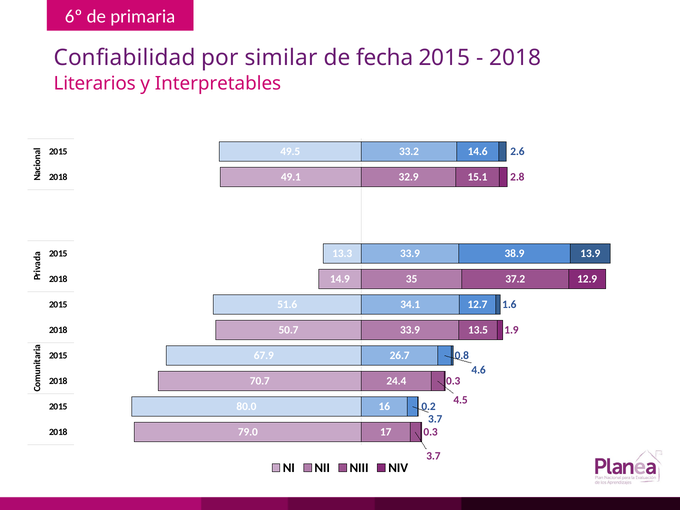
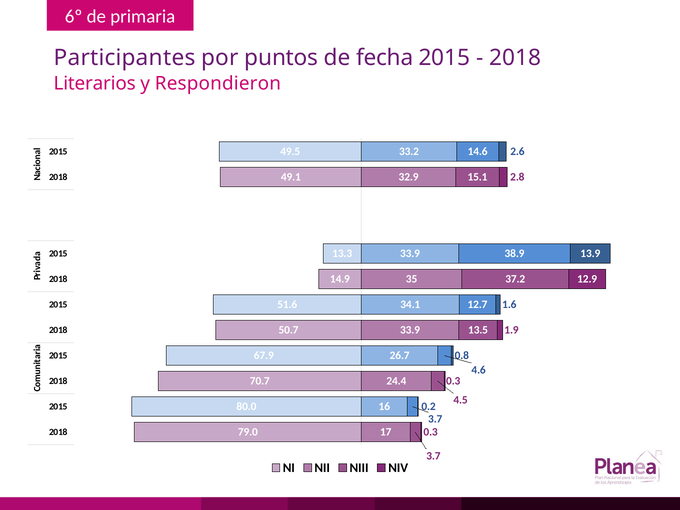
Confiabilidad: Confiabilidad -> Participantes (125, 58)
similar: similar -> puntos (281, 58)
Interpretables: Interpretables -> Respondieron (218, 84)
